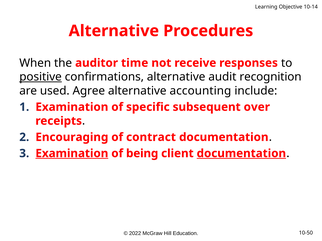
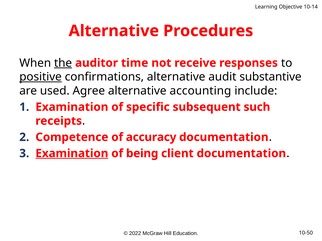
the underline: none -> present (63, 63)
recognition: recognition -> substantive (271, 77)
over: over -> such (257, 107)
Encouraging: Encouraging -> Competence (72, 137)
contract: contract -> accuracy (151, 137)
documentation underline: present -> none (241, 154)
